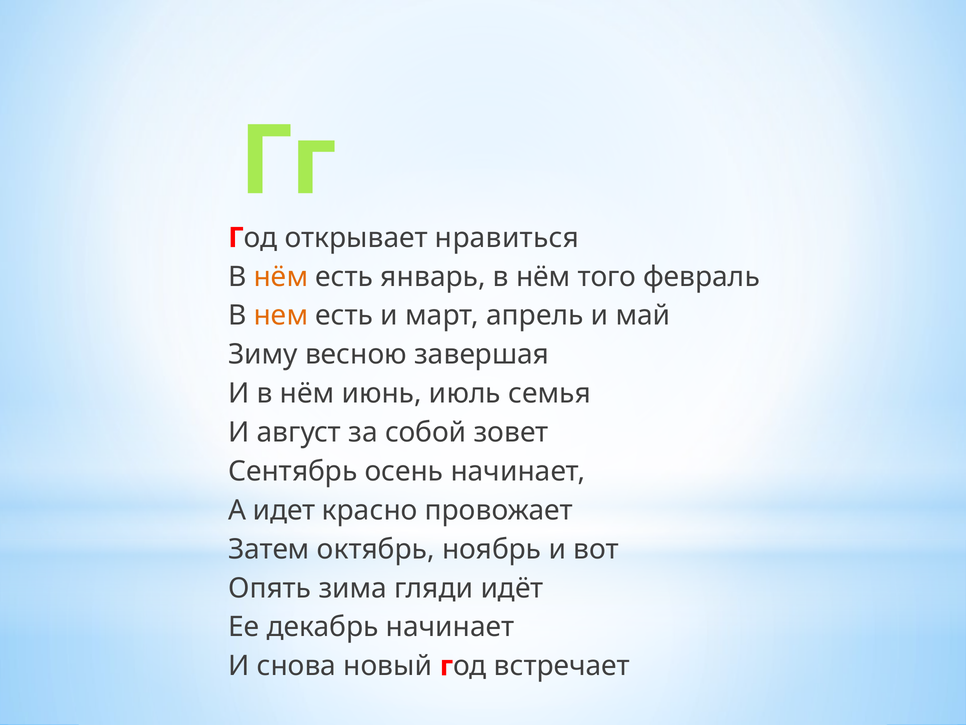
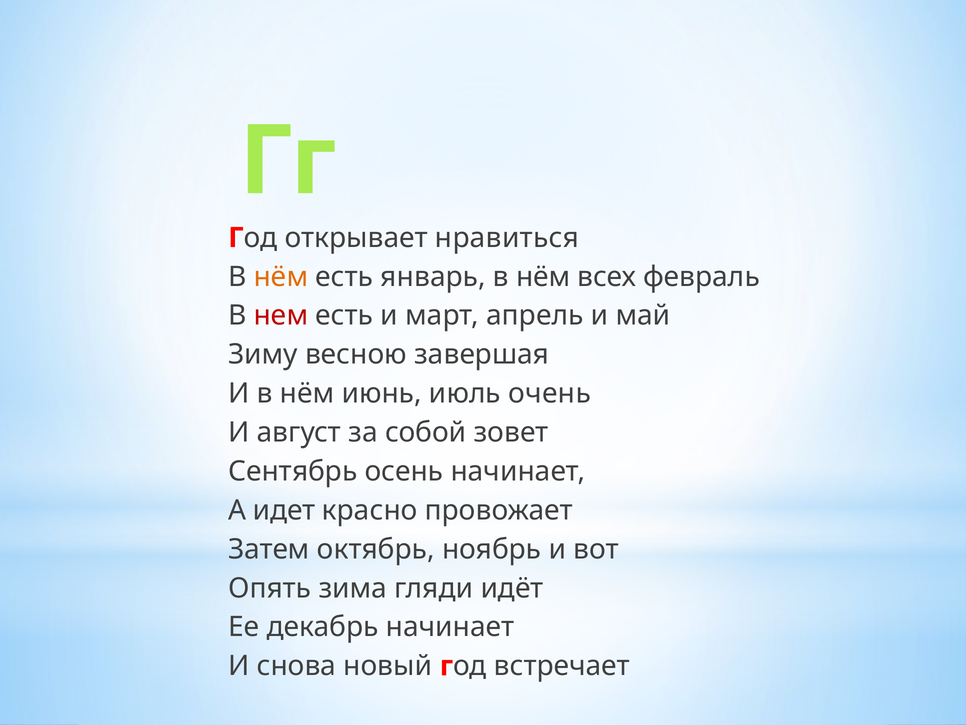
того: того -> всех (607, 277)
нем colour: orange -> red (281, 315)
семья: семья -> очень (550, 393)
